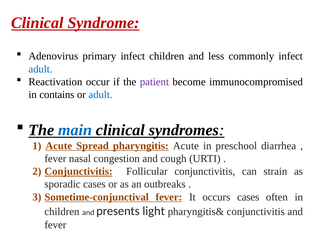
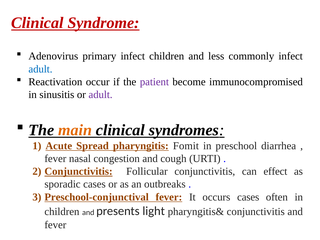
contains: contains -> sinusitis (57, 95)
adult colour: blue -> purple (101, 95)
main colour: blue -> orange (75, 130)
pharyngitis Acute: Acute -> Fomit (186, 146)
strain: strain -> effect (275, 171)
Sometime-conjunctival: Sometime-conjunctival -> Preschool-conjunctival (97, 197)
